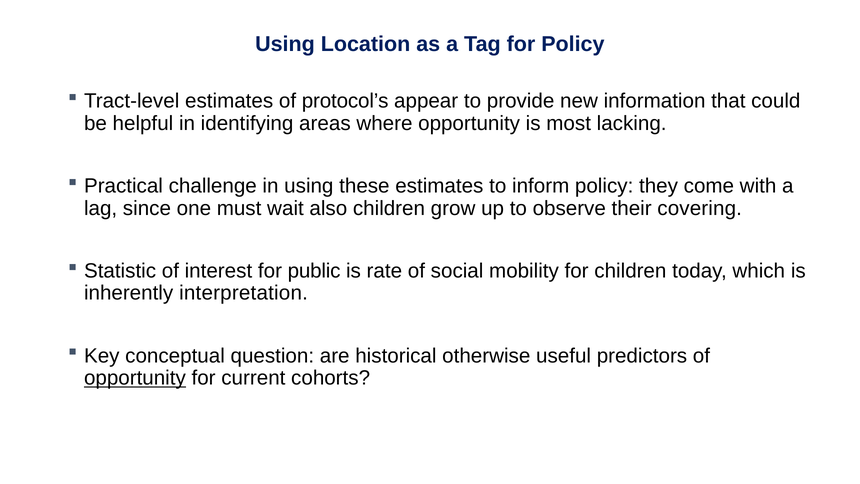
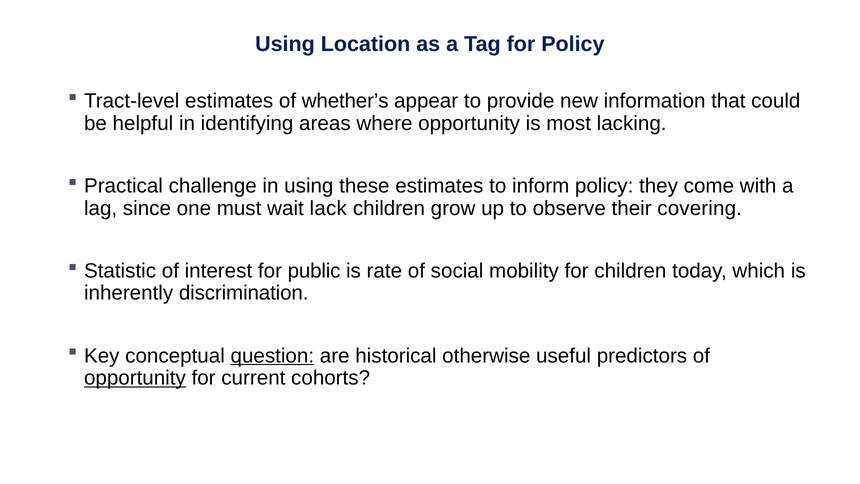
protocol’s: protocol’s -> whether’s (345, 101)
also: also -> lack (328, 208)
interpretation: interpretation -> discrimination (244, 293)
question underline: none -> present (272, 356)
